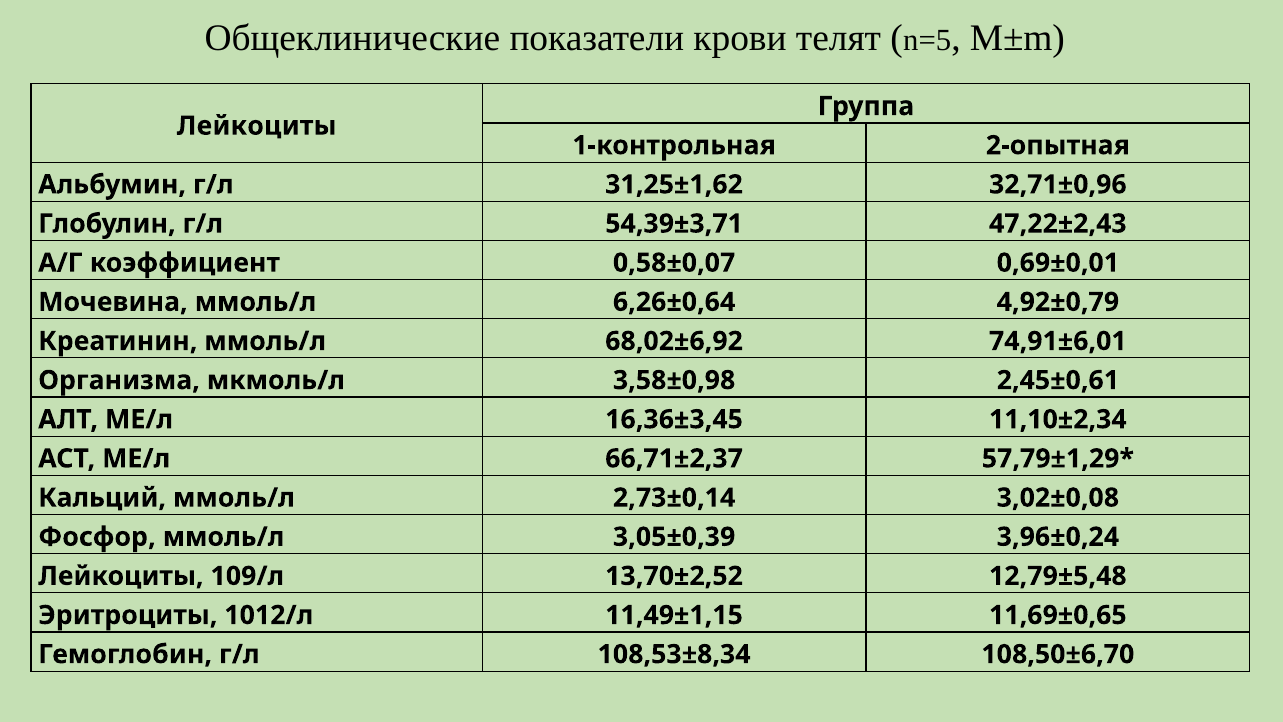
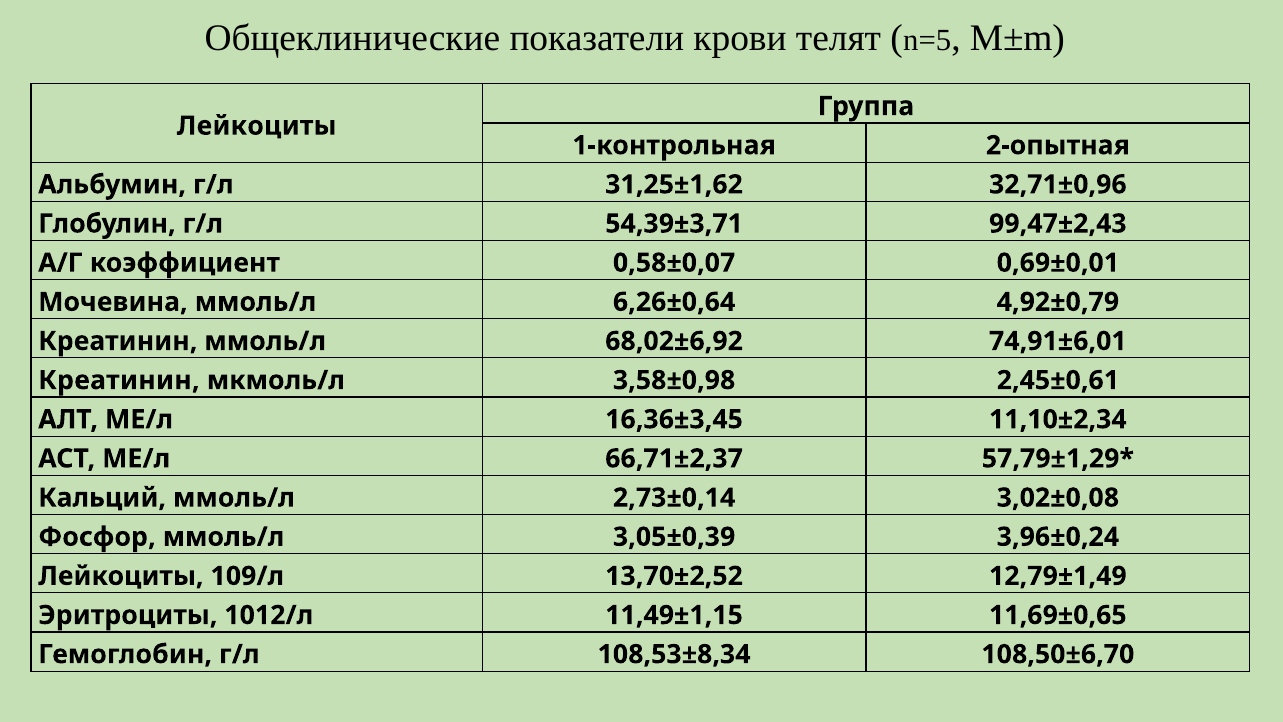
47,22±2,43: 47,22±2,43 -> 99,47±2,43 (1058, 224)
Организма: Организма -> Креатинин (119, 380)
12,79±5,48: 12,79±5,48 -> 12,79±1,49 (1058, 576)
